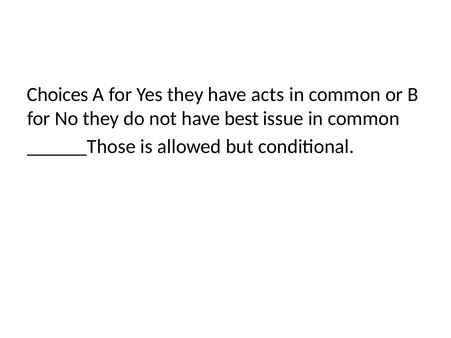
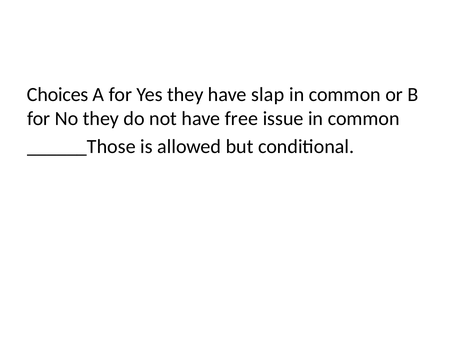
acts: acts -> slap (268, 95)
best: best -> free (241, 119)
